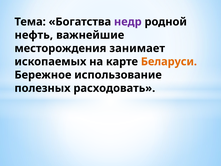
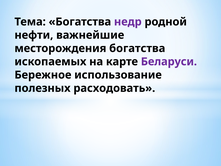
нефть: нефть -> нефти (34, 35)
месторождения занимает: занимает -> богатства (137, 48)
Беларуси colour: orange -> purple (169, 62)
